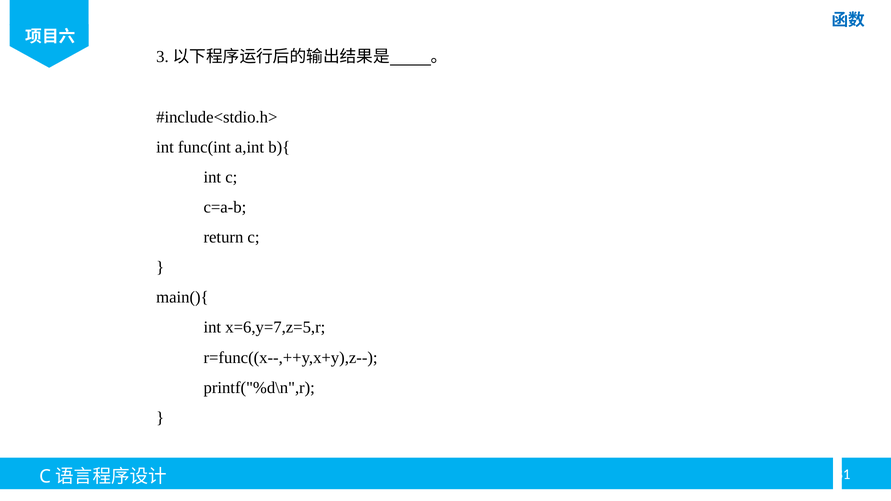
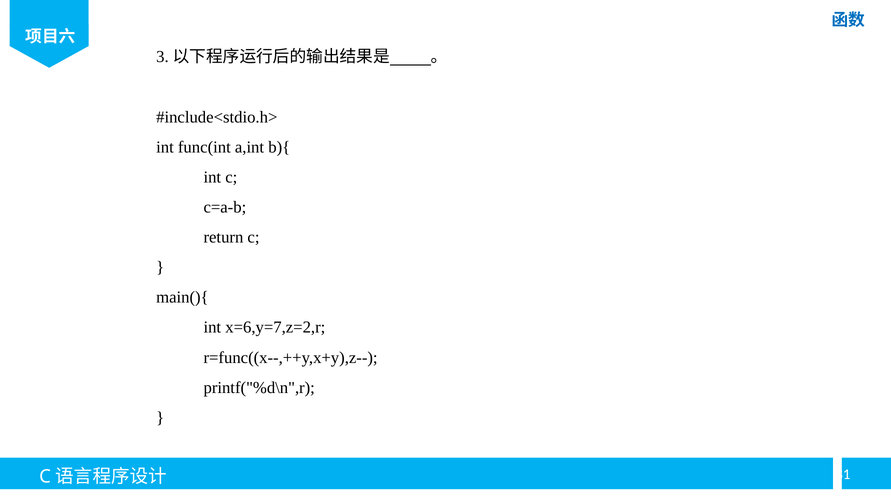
x=6,y=7,z=5,r: x=6,y=7,z=5,r -> x=6,y=7,z=2,r (275, 328)
